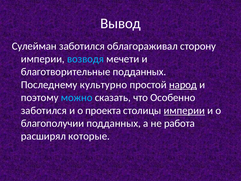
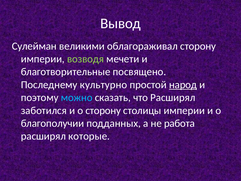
Сулейман заботился: заботился -> великими (82, 46)
возводя colour: light blue -> light green (86, 59)
благотворительные подданных: подданных -> посвящено (139, 72)
что Особенно: Особенно -> Расширял (173, 97)
о проекта: проекта -> сторону (103, 110)
империи underline: present -> none (184, 110)
